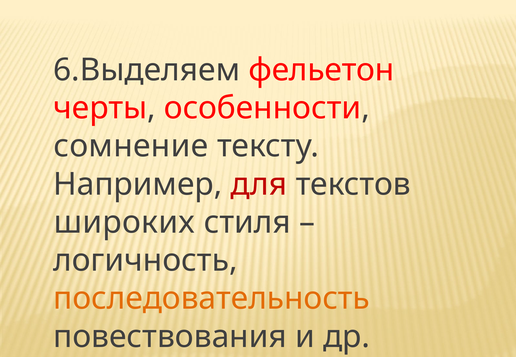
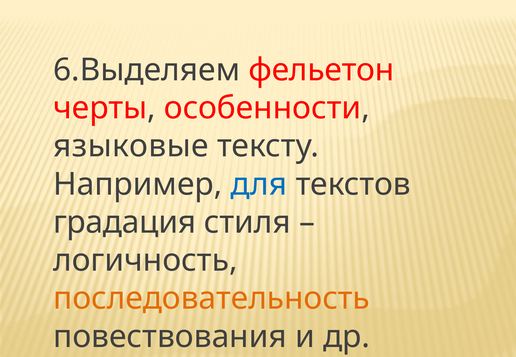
сомнение: сомнение -> языковые (131, 146)
для colour: red -> blue (259, 184)
широких: широких -> градация (125, 222)
